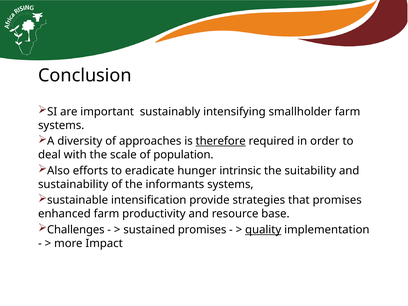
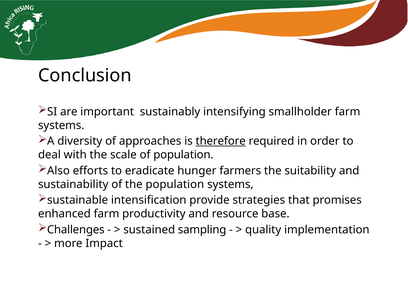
intrinsic: intrinsic -> farmers (240, 171)
the informants: informants -> population (175, 184)
sustained promises: promises -> sampling (202, 230)
quality underline: present -> none (263, 230)
